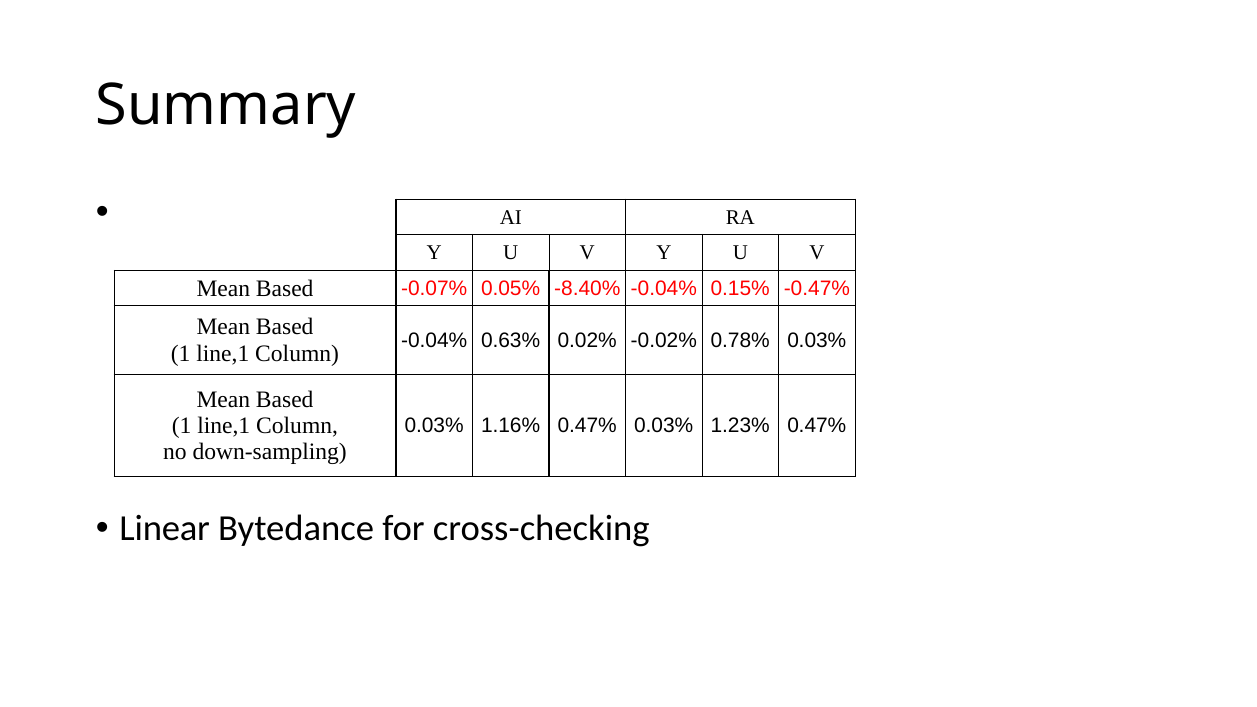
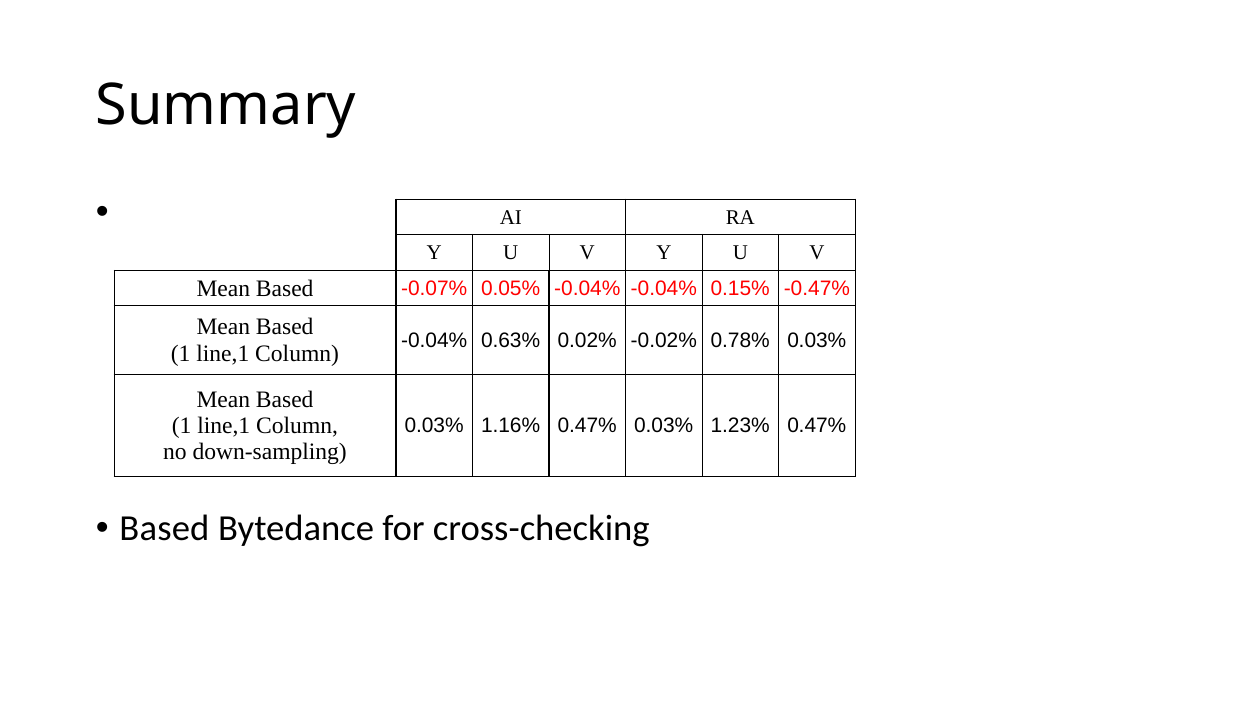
0.05% -8.40%: -8.40% -> -0.04% (587, 288)
Linear: Linear -> Based (164, 529)
